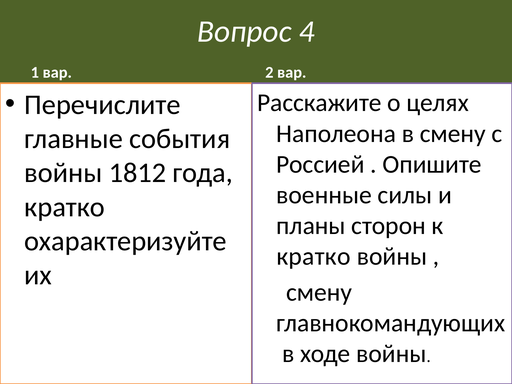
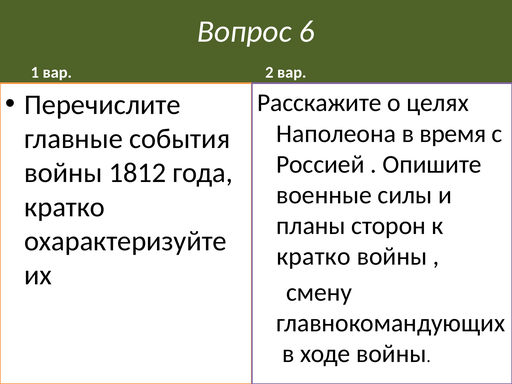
4: 4 -> 6 (307, 32)
в смену: смену -> время (453, 134)
